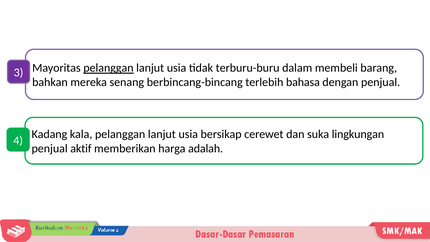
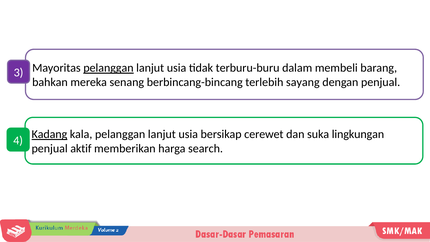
bahasa: bahasa -> sayang (303, 82)
Kadang underline: none -> present (49, 134)
adalah: adalah -> search (206, 149)
